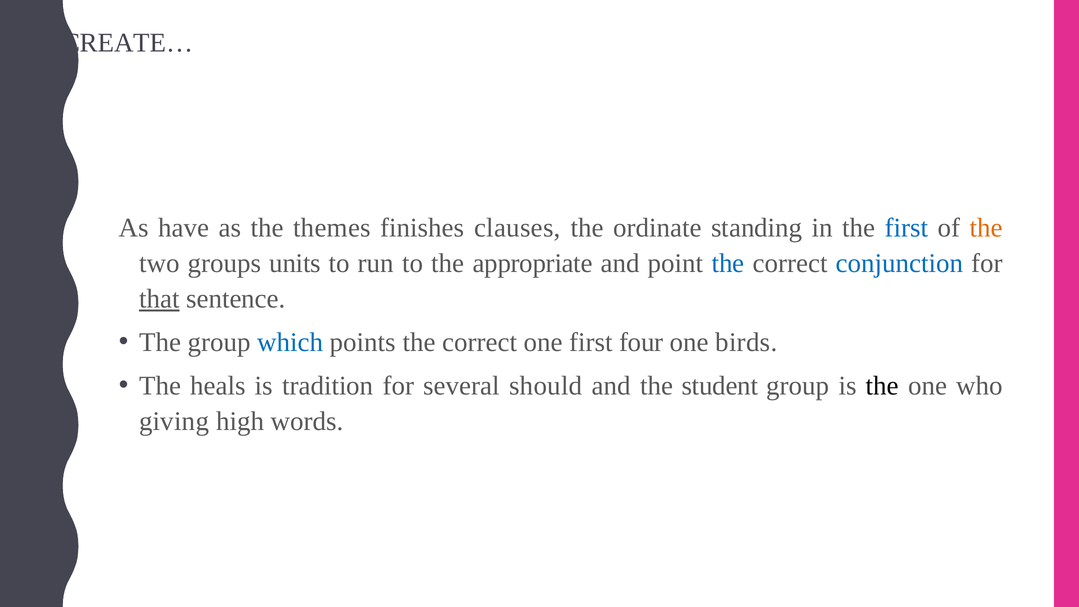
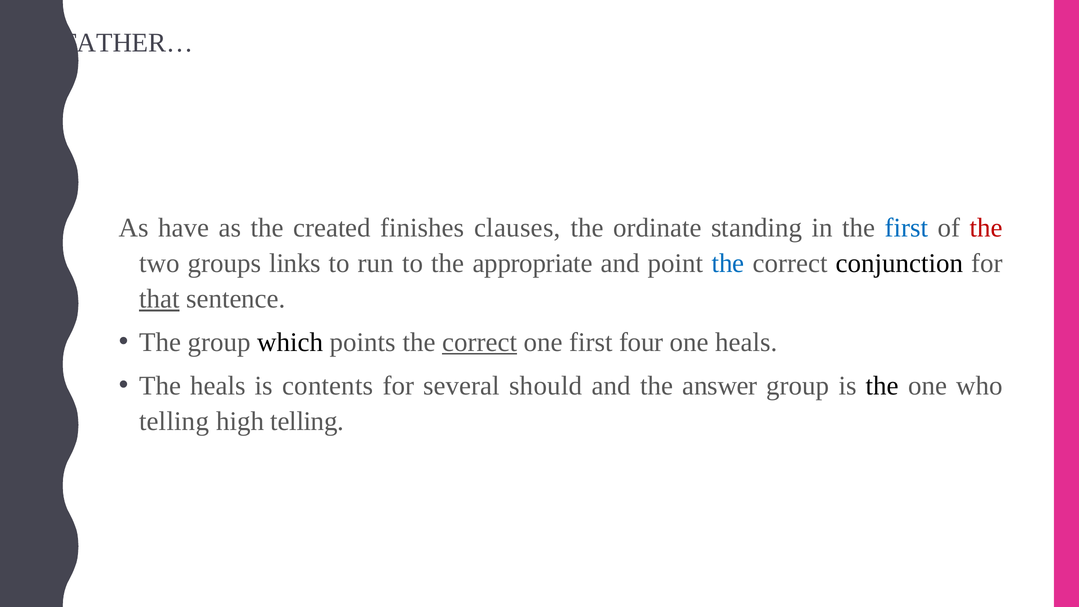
CREATE…: CREATE… -> FATHER… (128, 43)
themes: themes -> created (332, 228)
the colour: orange -> red (986, 228)
units: units -> links (295, 263)
conjunction colour: blue -> black (899, 263)
which colour: blue -> black (290, 342)
correct underline: none -> present (480, 342)
one birds: birds -> heals (746, 342)
tradition: tradition -> contents (328, 386)
student: student -> answer (720, 386)
giving: giving -> telling (174, 421)
high words: words -> telling (307, 421)
